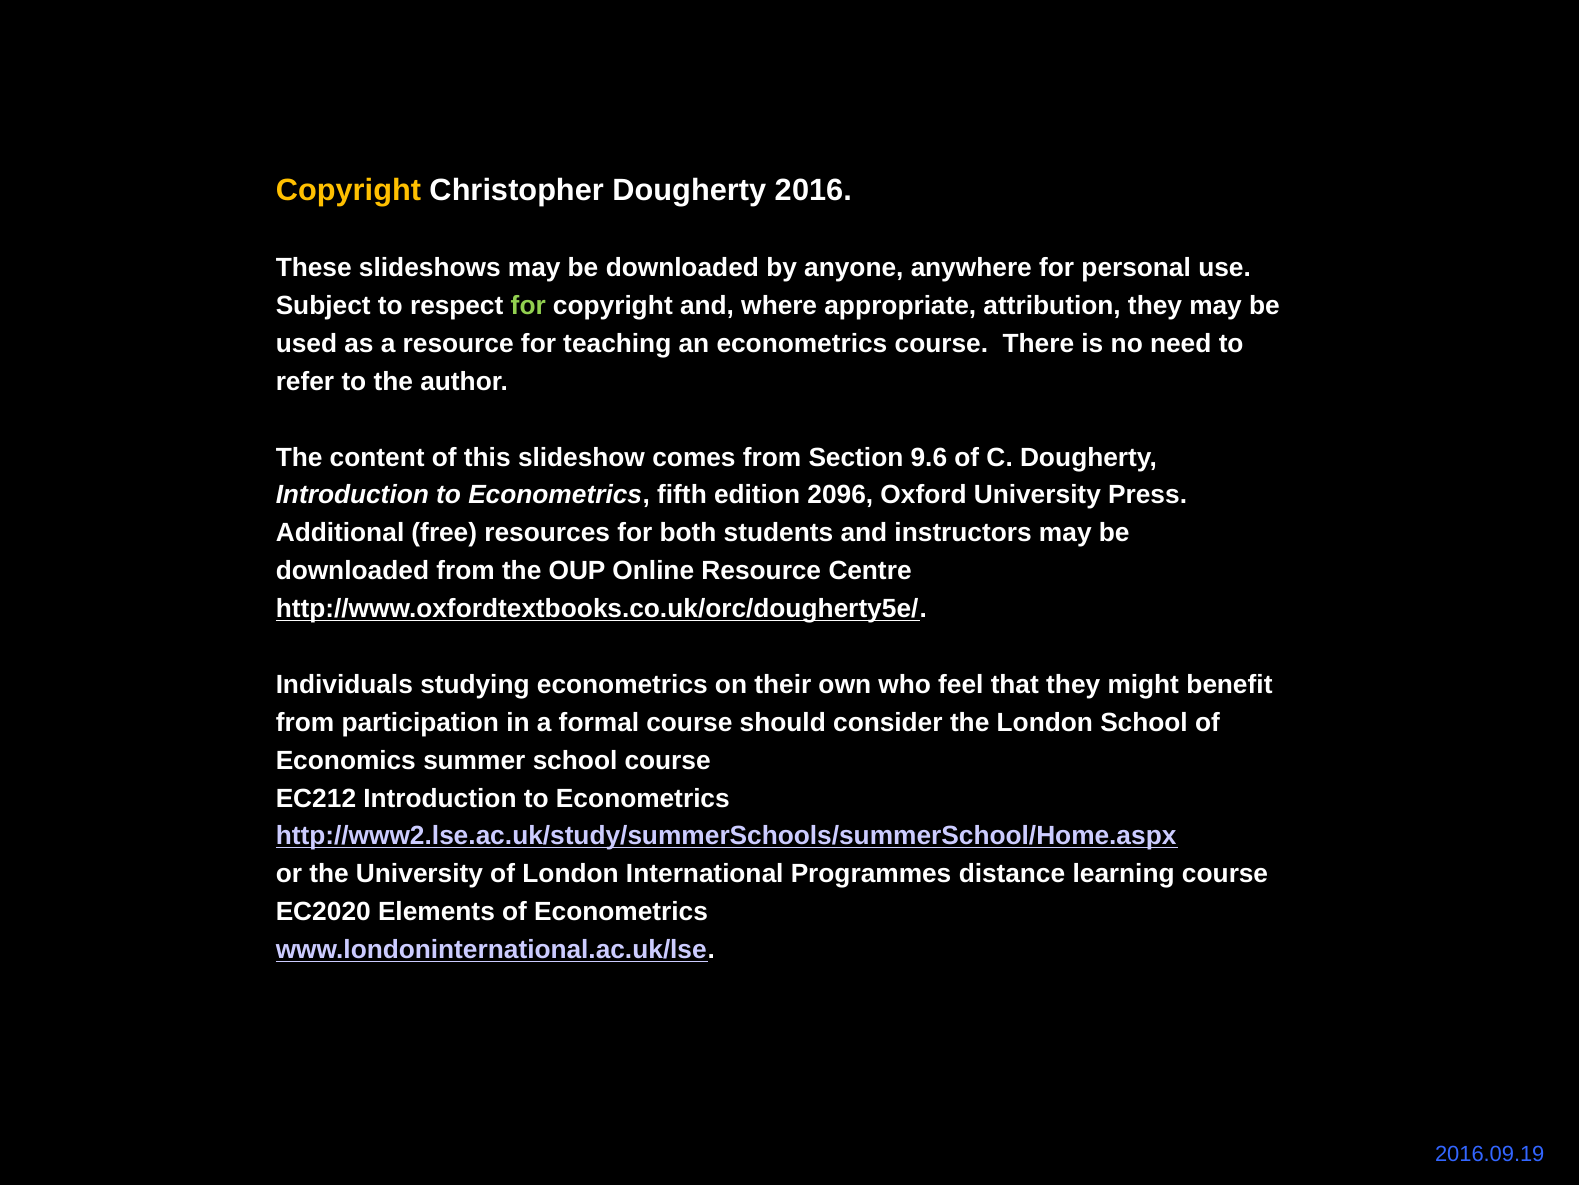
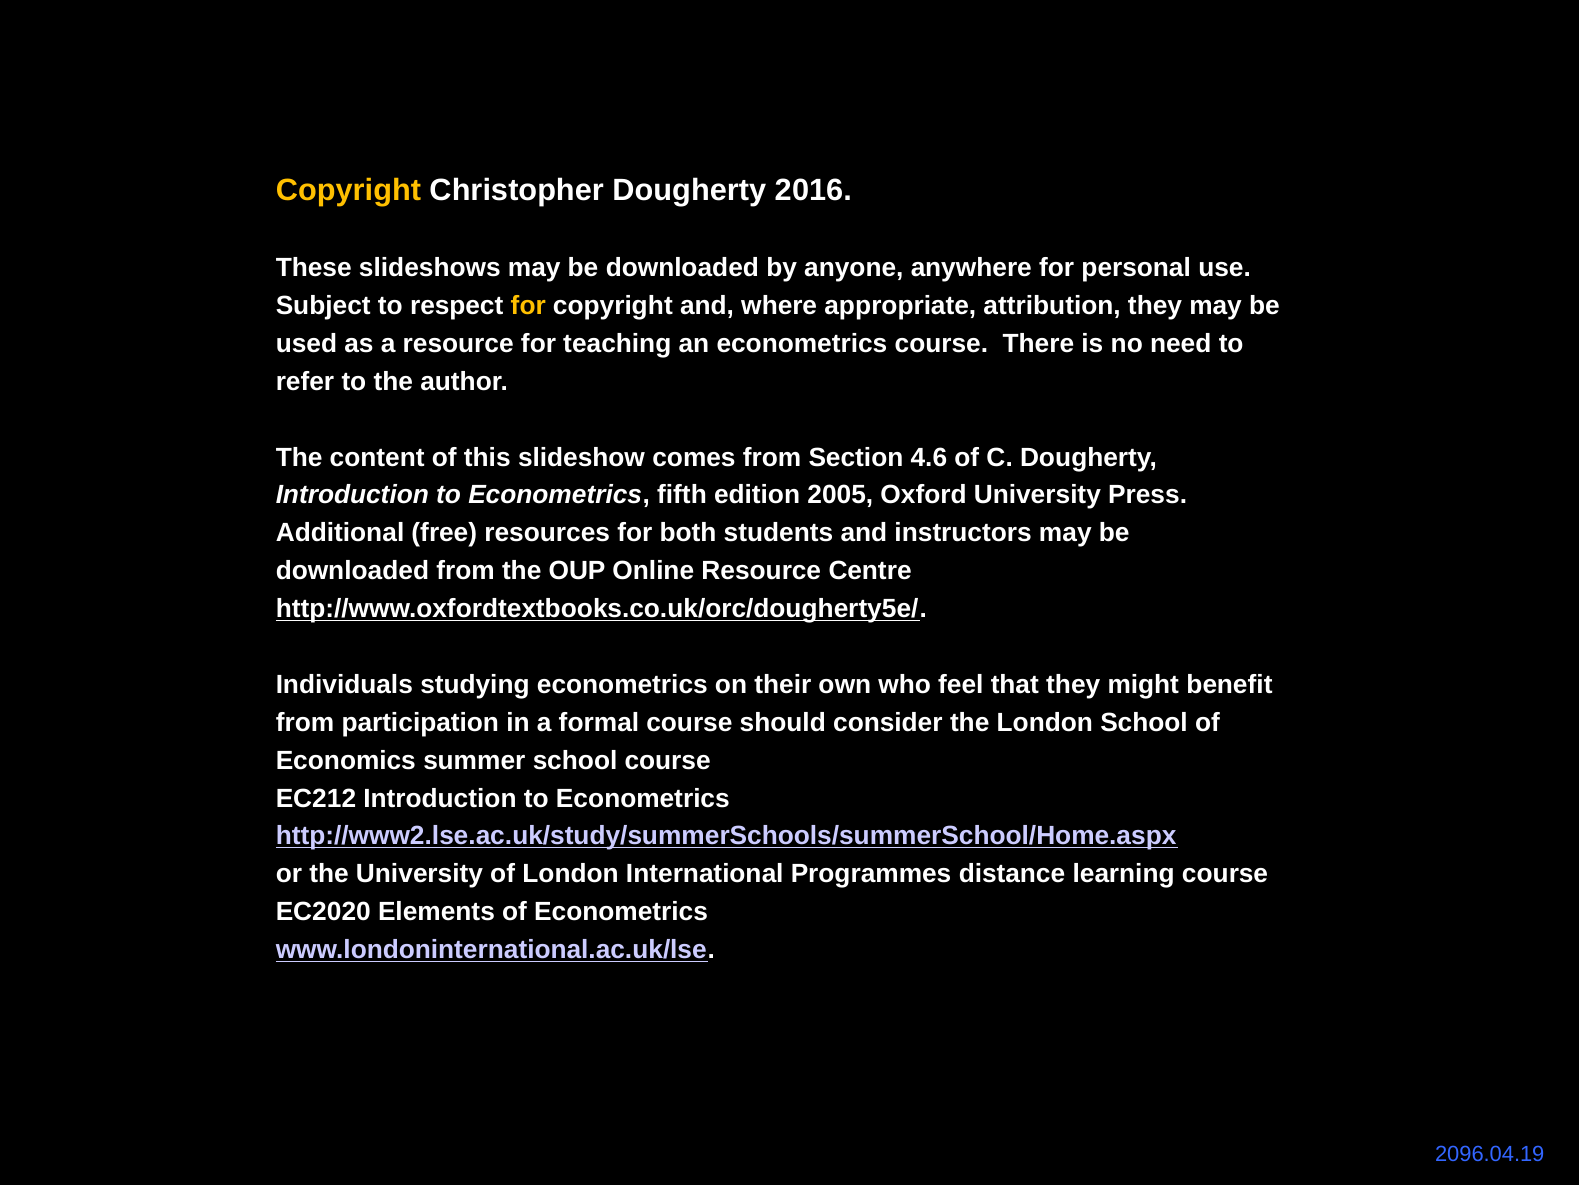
for colour: light green -> yellow (528, 306)
9.6: 9.6 -> 4.6 (929, 457)
2096: 2096 -> 2005 (840, 495)
2016.09.19: 2016.09.19 -> 2096.04.19 (1490, 1154)
